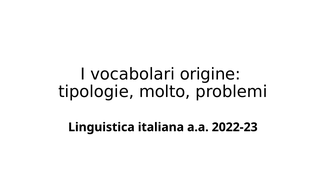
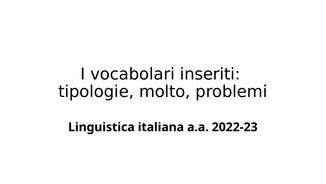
origine: origine -> inseriti (210, 74)
